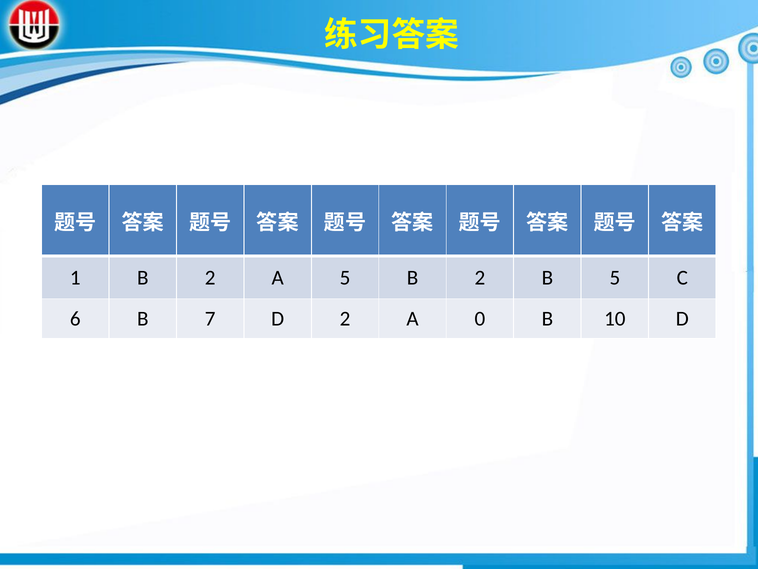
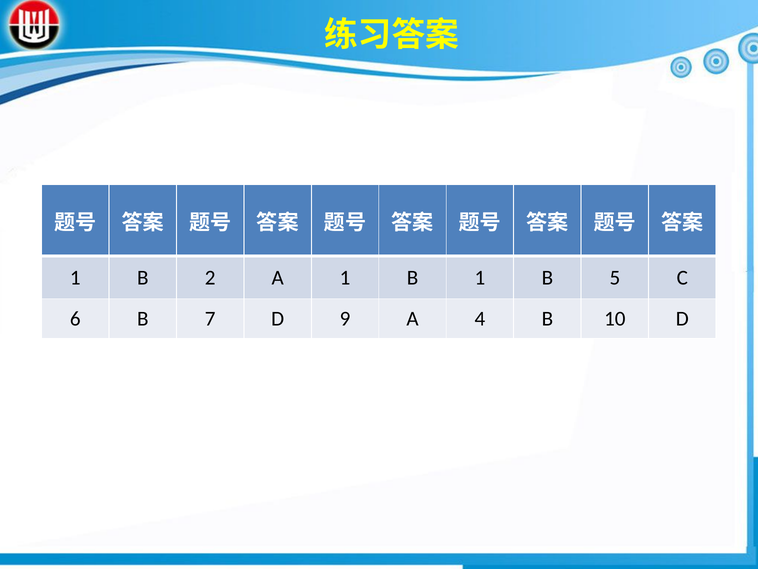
A 5: 5 -> 1 (345, 277)
2: 2 -> 1 (480, 277)
D 2: 2 -> 9 (345, 319)
0: 0 -> 4 (480, 319)
